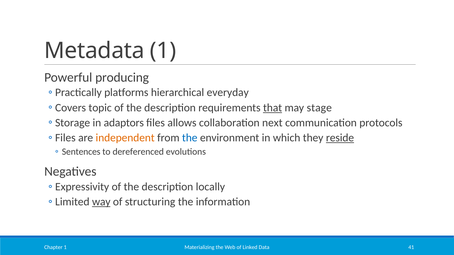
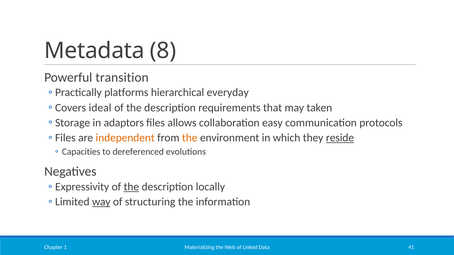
Metadata 1: 1 -> 8 (163, 51)
producing: producing -> transition (122, 78)
topic: topic -> ideal (100, 108)
that underline: present -> none (273, 108)
stage: stage -> taken (319, 108)
next: next -> easy (272, 123)
the colour: blue -> orange (190, 138)
Sentences: Sentences -> Capacities (81, 152)
the underline: none -> present (131, 187)
